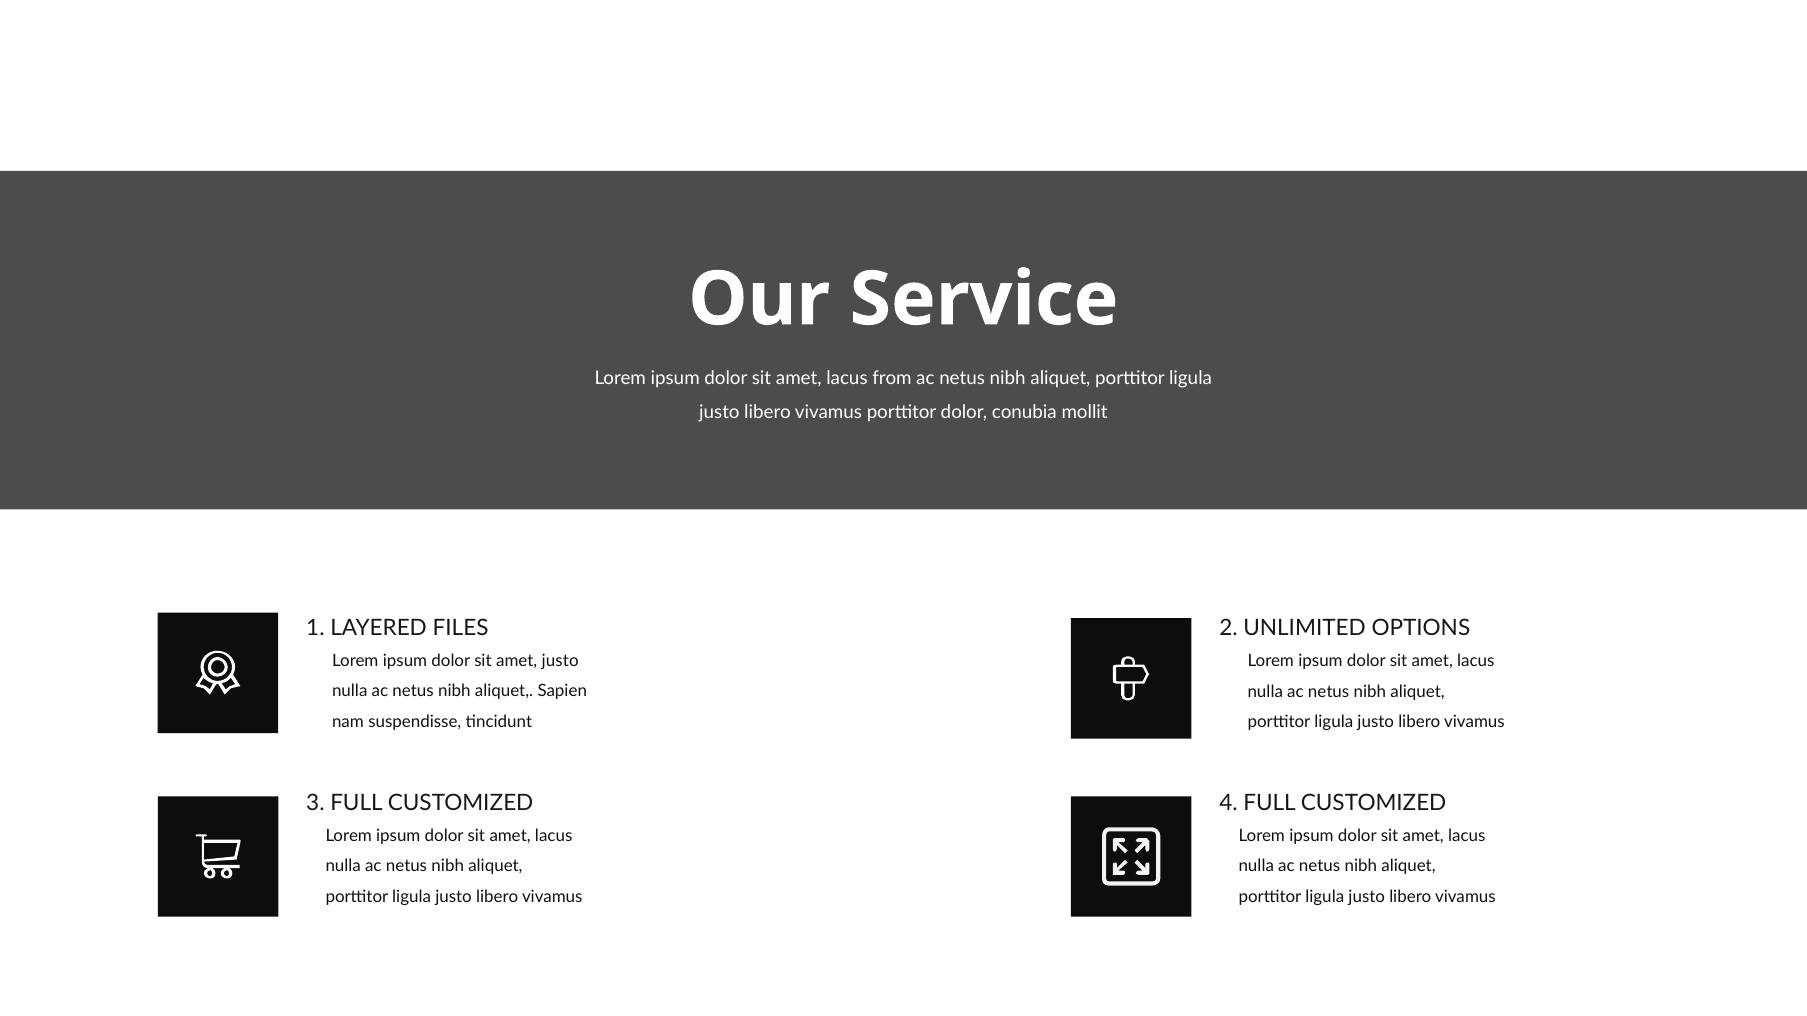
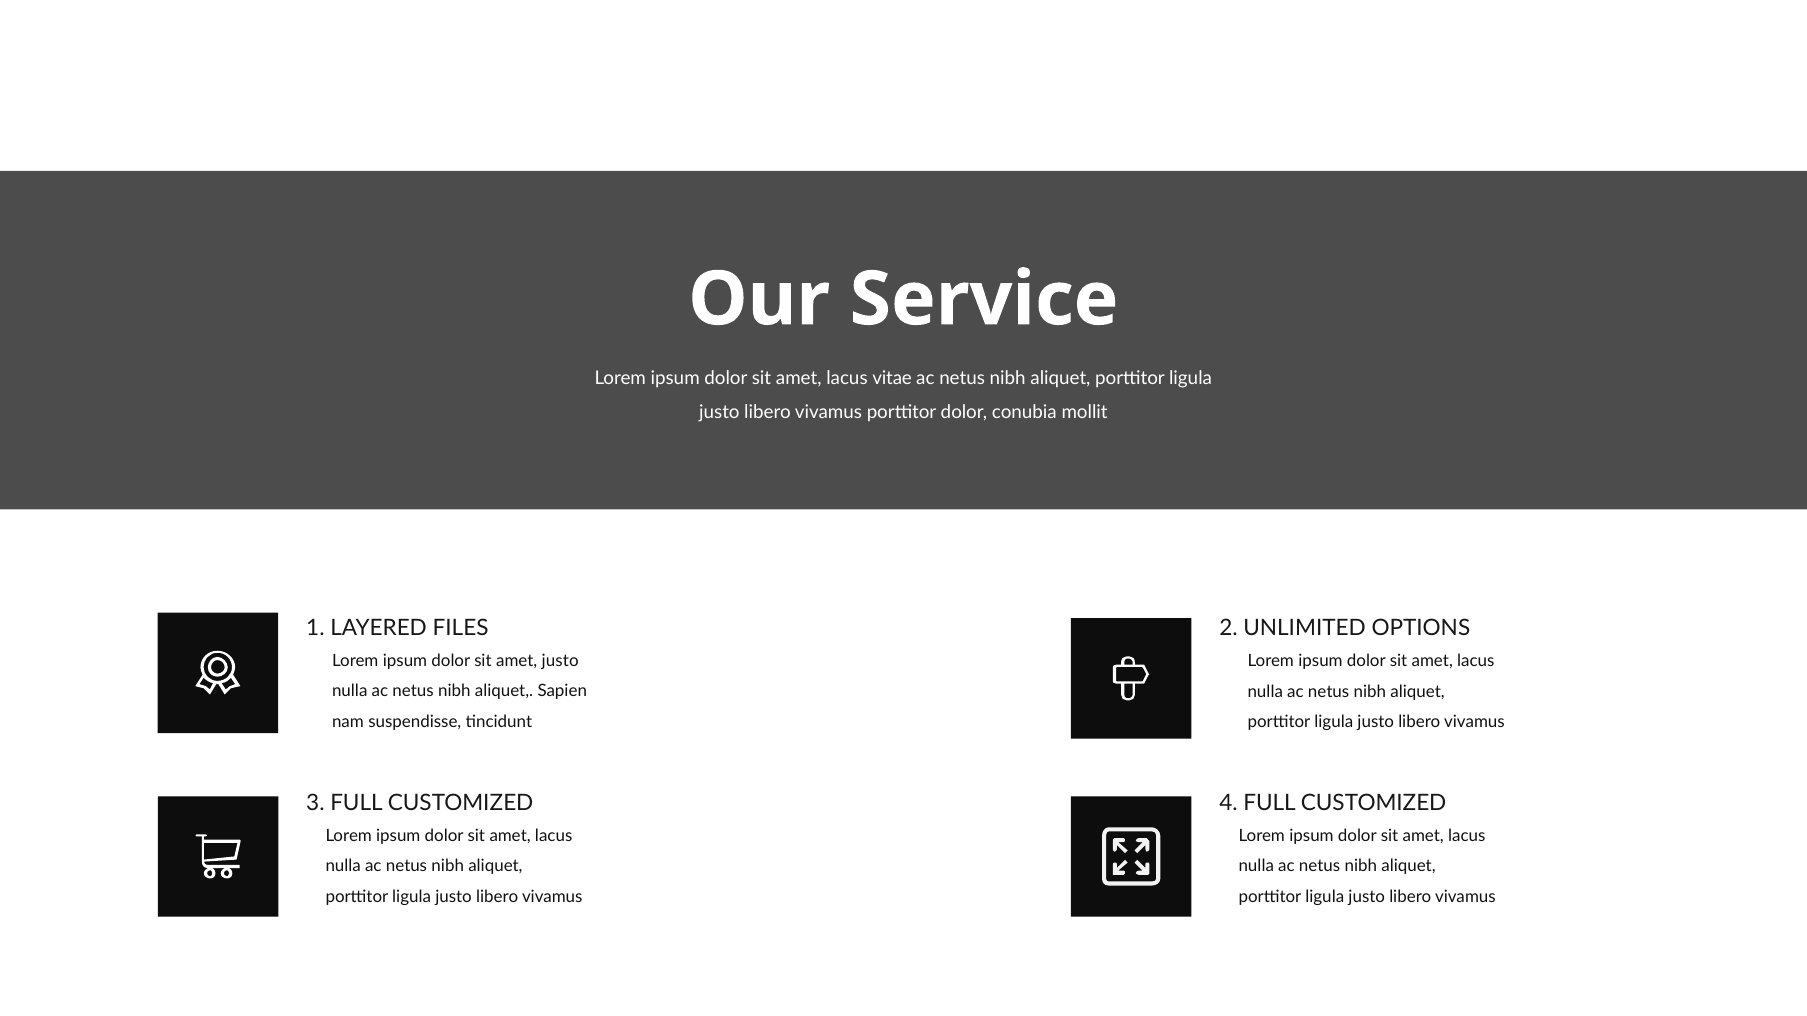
from: from -> vitae (892, 378)
